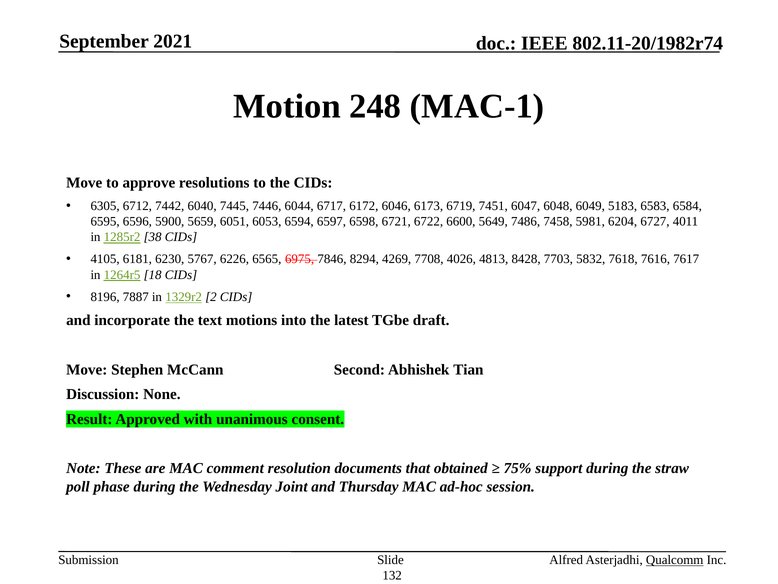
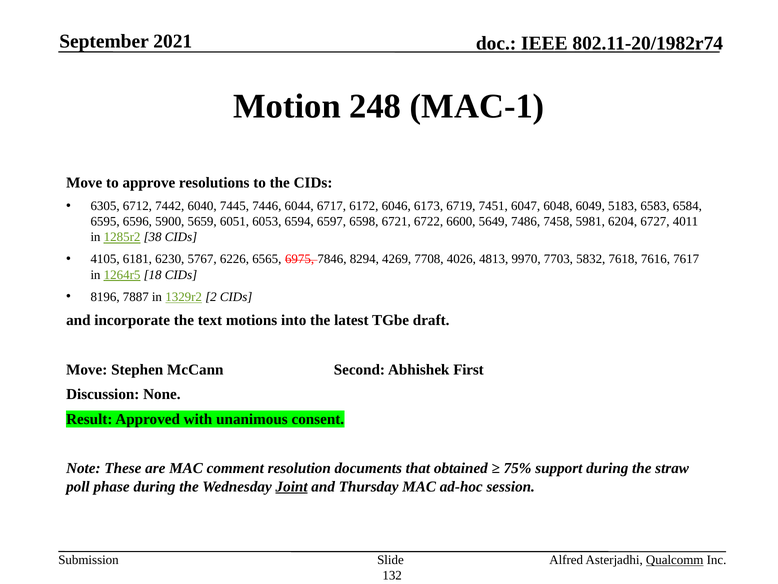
8428: 8428 -> 9970 (526, 259)
Tian: Tian -> First (468, 369)
Joint underline: none -> present (292, 486)
